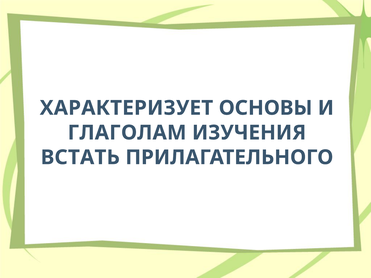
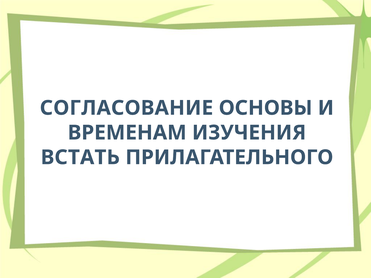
ХАРАКТЕРИЗУЕТ: ХАРАКТЕРИЗУЕТ -> СОГЛАСОВАНИЕ (126, 108)
ГЛАГОЛАМ: ГЛАГОЛАМ -> ВРЕМЕНАМ (127, 133)
